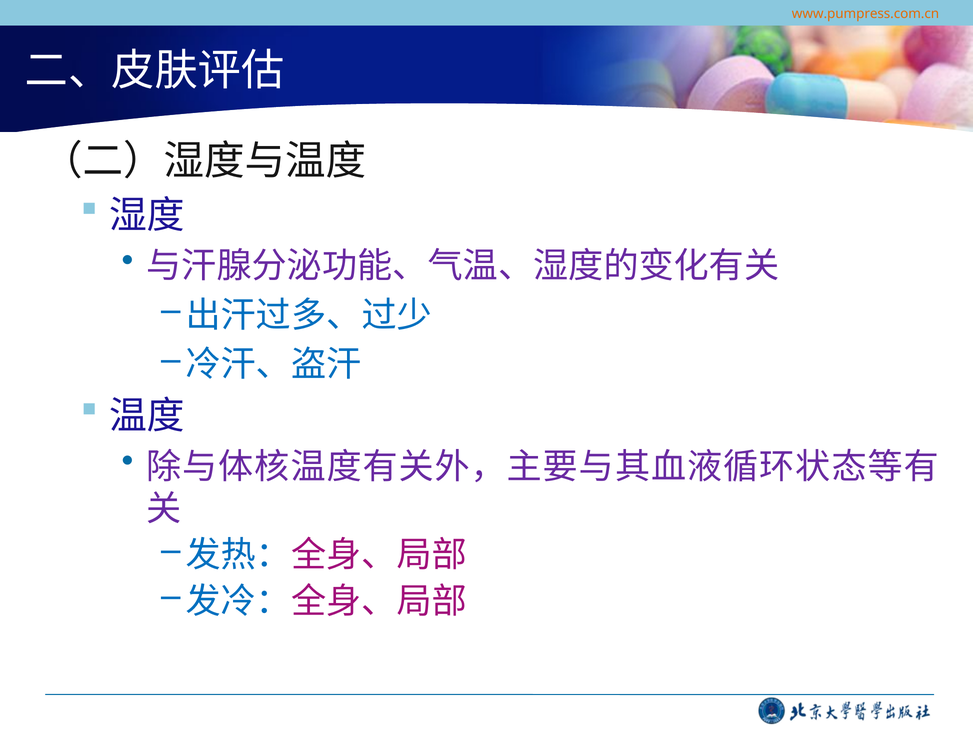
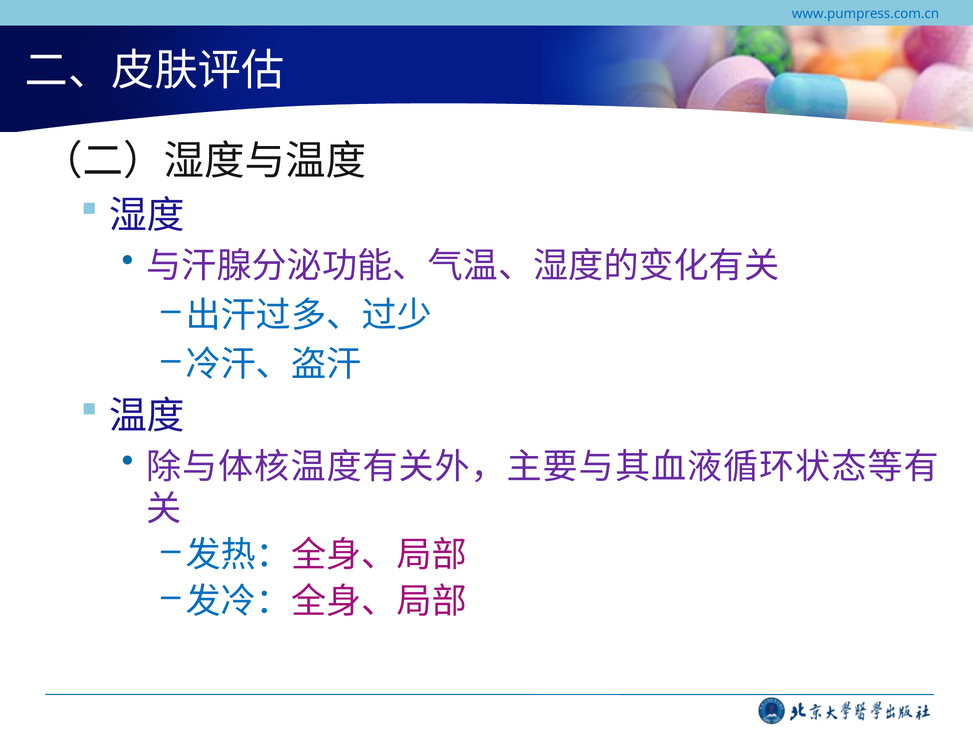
www.pumpress.com.cn colour: orange -> blue (866, 14)
